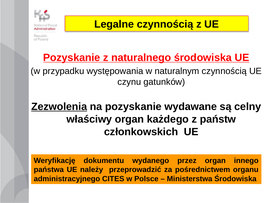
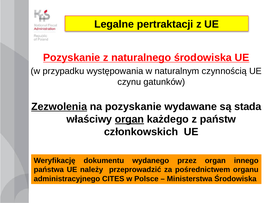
Legalne czynnością: czynnością -> pertraktacji (165, 24)
celny: celny -> stada (248, 106)
organ underline: none -> present (129, 119)
